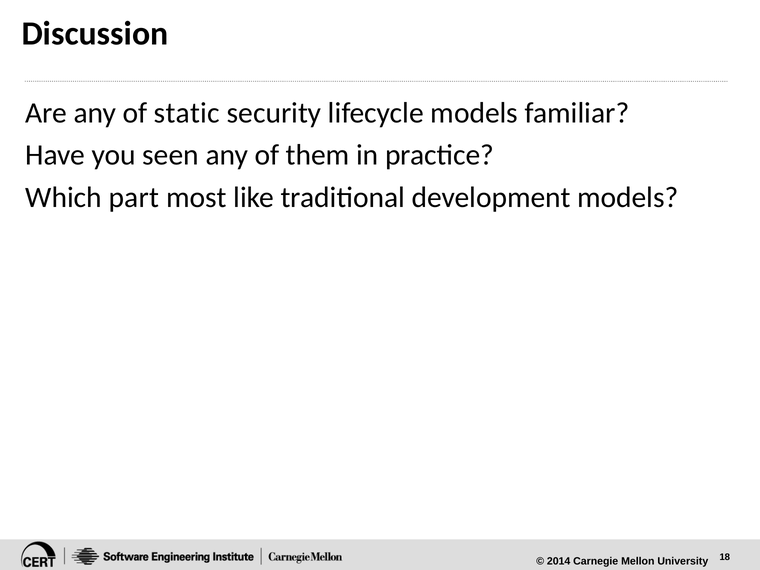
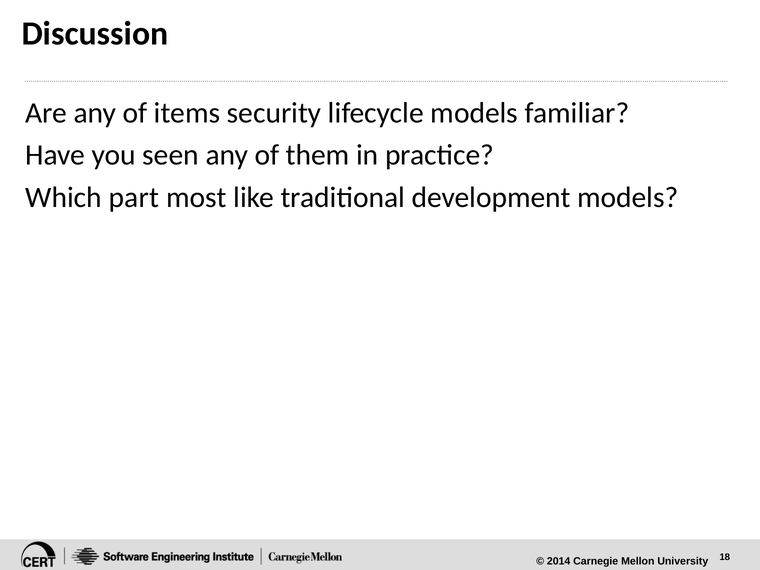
static: static -> items (187, 113)
